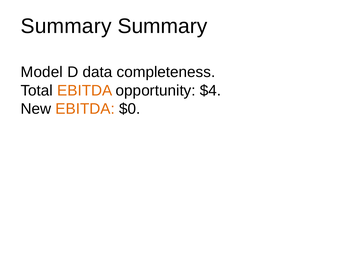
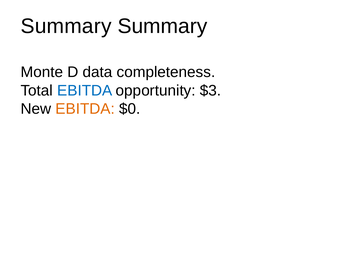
Model: Model -> Monte (42, 72)
EBITDA colour: orange -> blue (85, 90)
$4: $4 -> $3 (211, 90)
